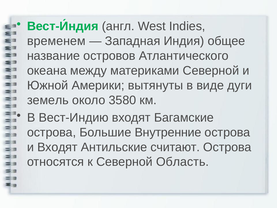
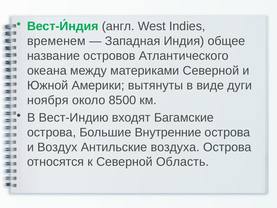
земель: земель -> ноября (48, 100)
3580: 3580 -> 8500 (122, 100)
и Входят: Входят -> Воздух (57, 147)
считают: считают -> воздуха (175, 147)
